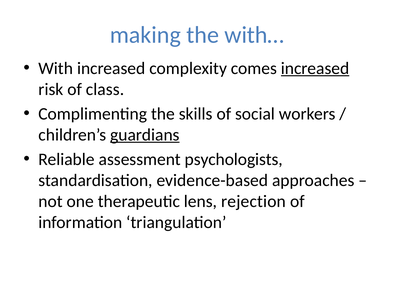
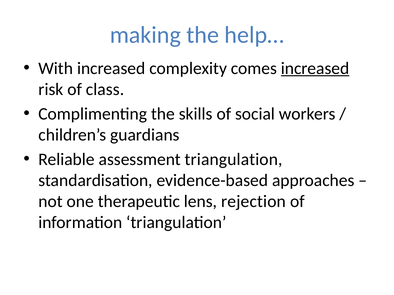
with…: with… -> help… (254, 35)
guardians underline: present -> none (145, 135)
assessment psychologists: psychologists -> triangulation (234, 160)
